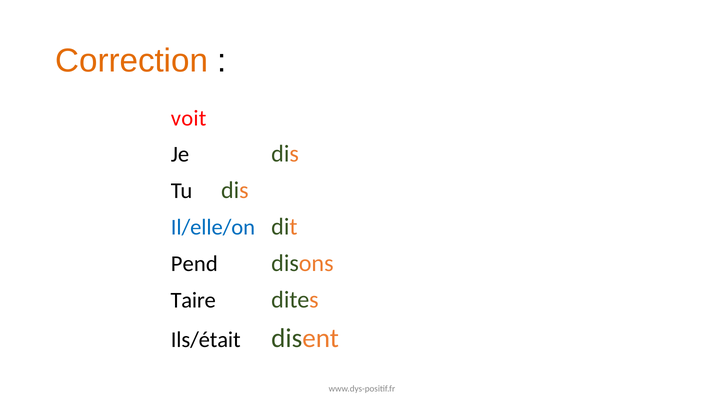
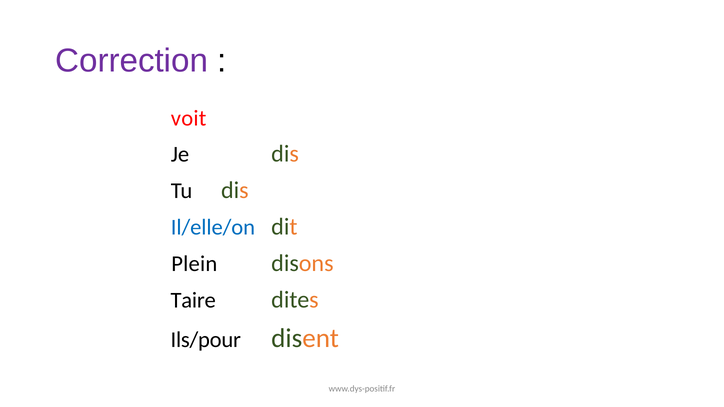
Correction colour: orange -> purple (132, 61)
Pend: Pend -> Plein (194, 264)
Ils/était: Ils/était -> Ils/pour (206, 340)
